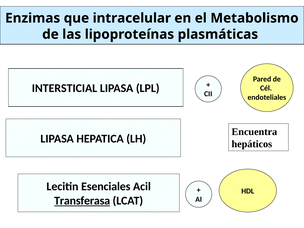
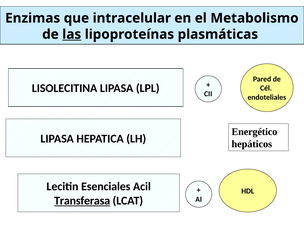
las underline: none -> present (72, 34)
INTERSTICIAL: INTERSTICIAL -> LISOLECITINA (65, 88)
Encuentra: Encuentra -> Energético (254, 132)
